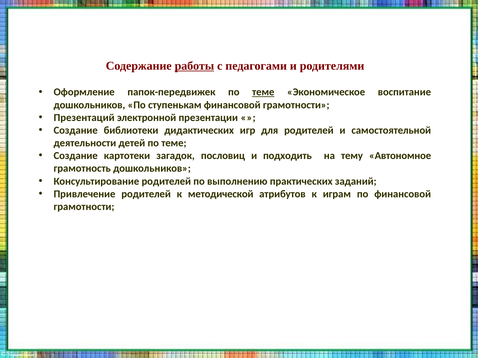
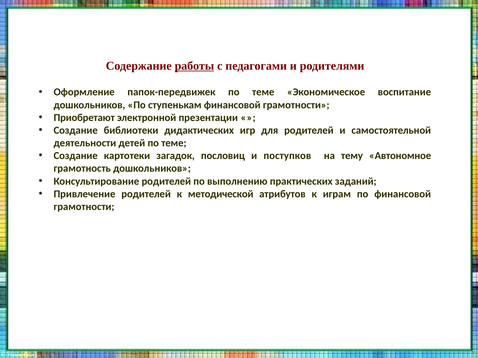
теме underline: present -> none (263, 92)
Презентаций: Презентаций -> Приобретают (84, 118)
подходить: подходить -> поступков (287, 156)
